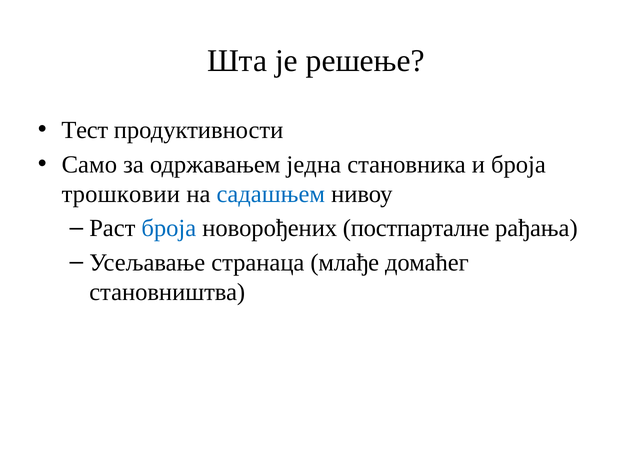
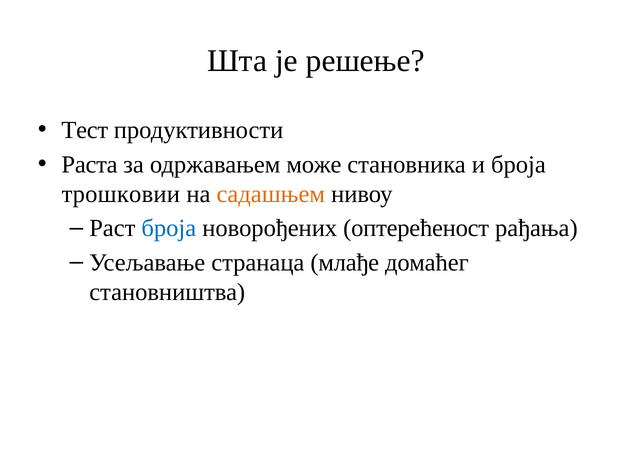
Само: Само -> Раста (90, 165)
једна: једна -> може (314, 165)
садашњем colour: blue -> orange (271, 194)
постпарталне: постпарталне -> оптерећеност (416, 228)
